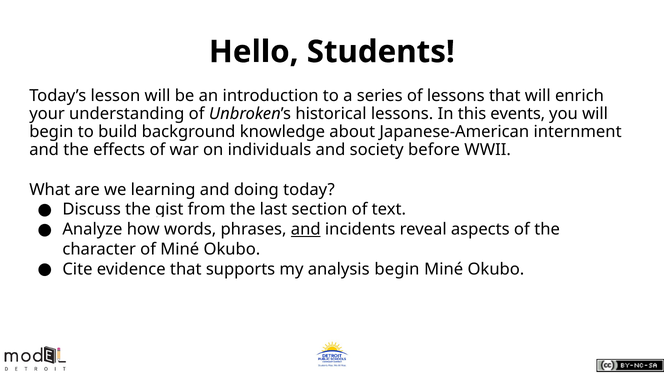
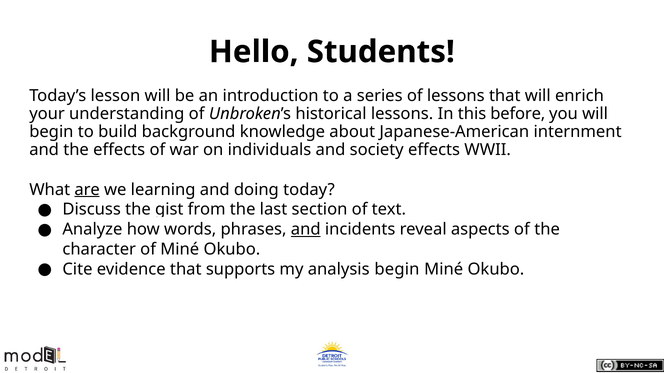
events: events -> before (518, 114)
society before: before -> effects (434, 150)
are underline: none -> present (87, 190)
